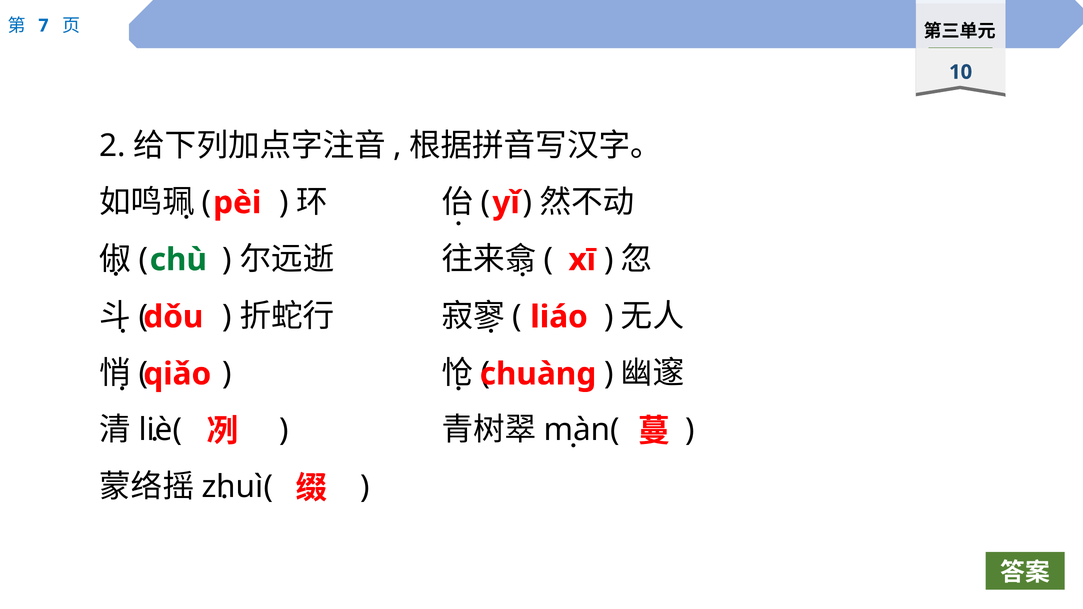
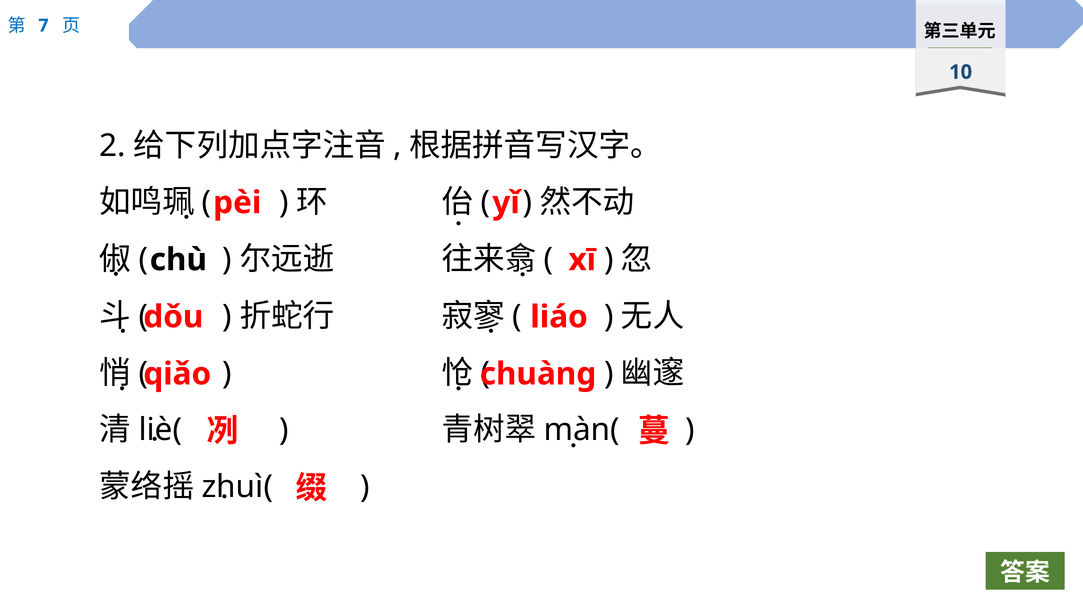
chù colour: green -> black (178, 260)
